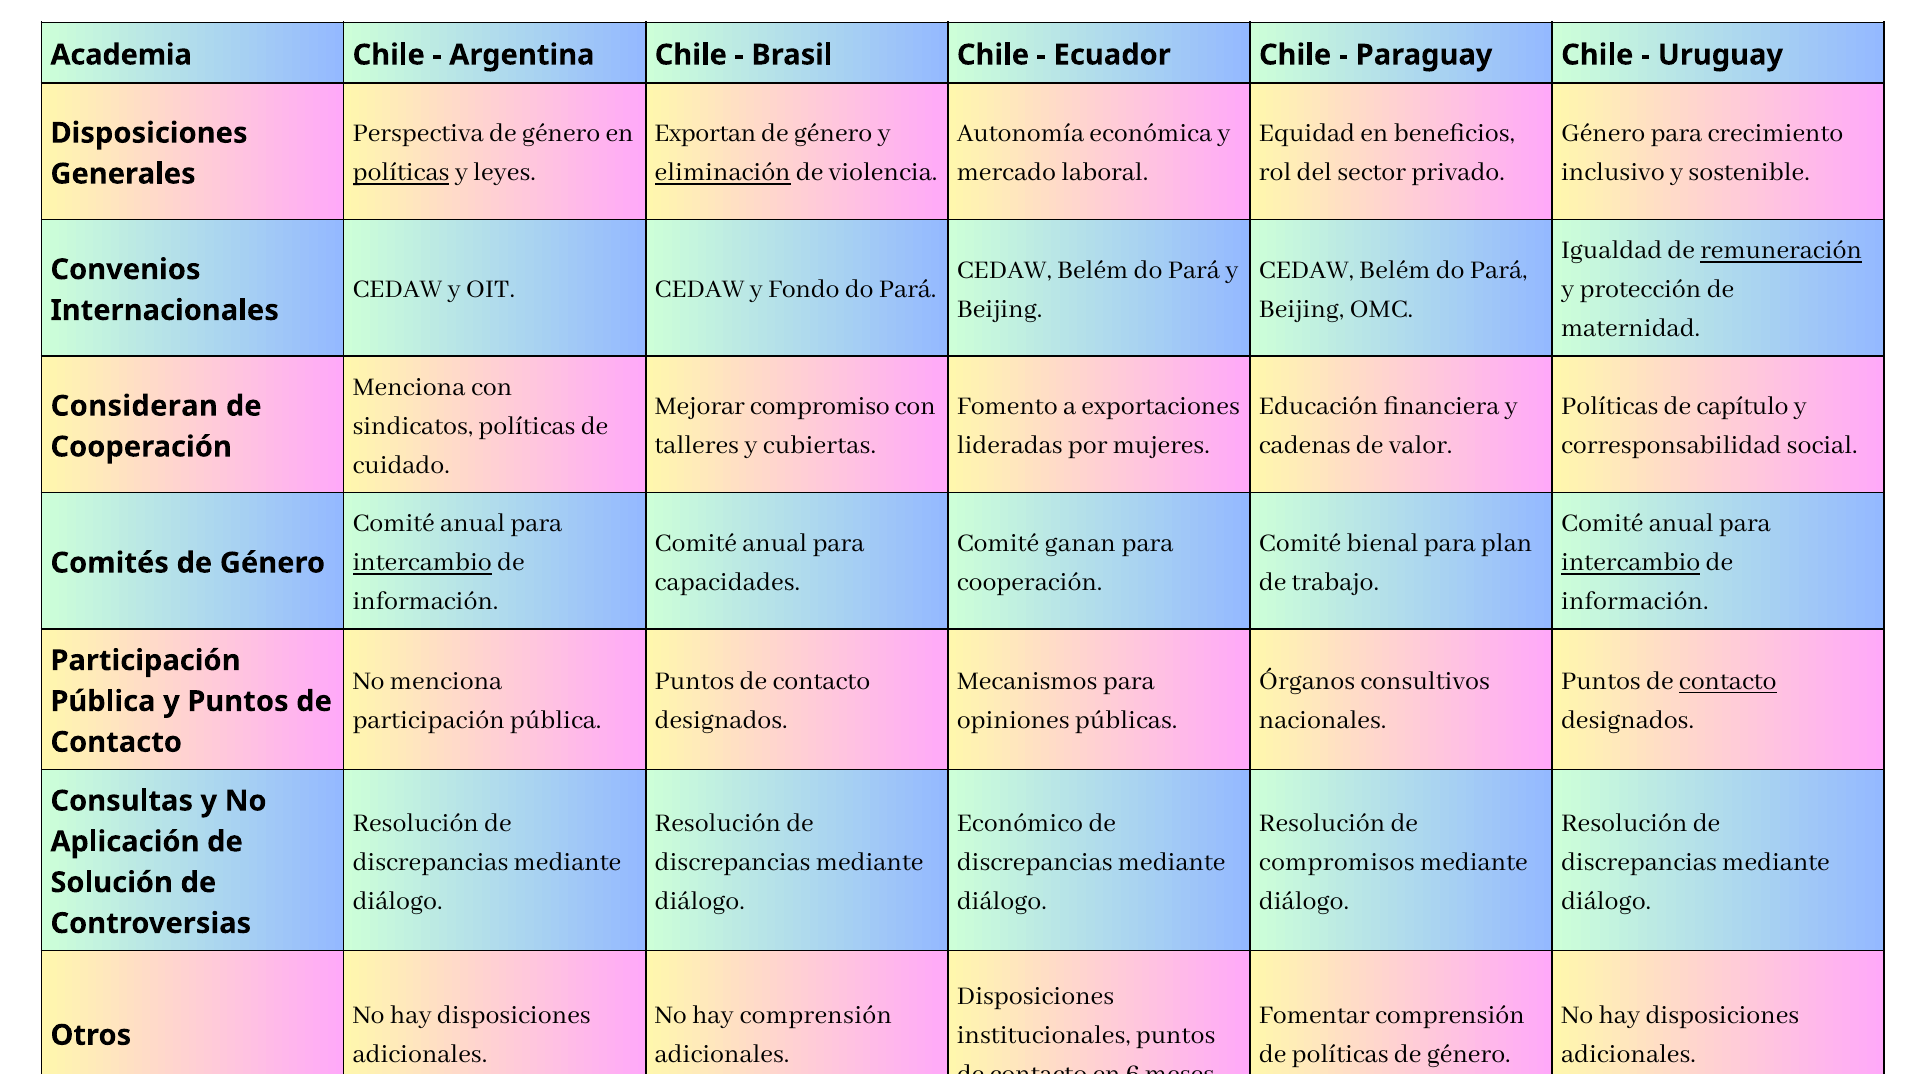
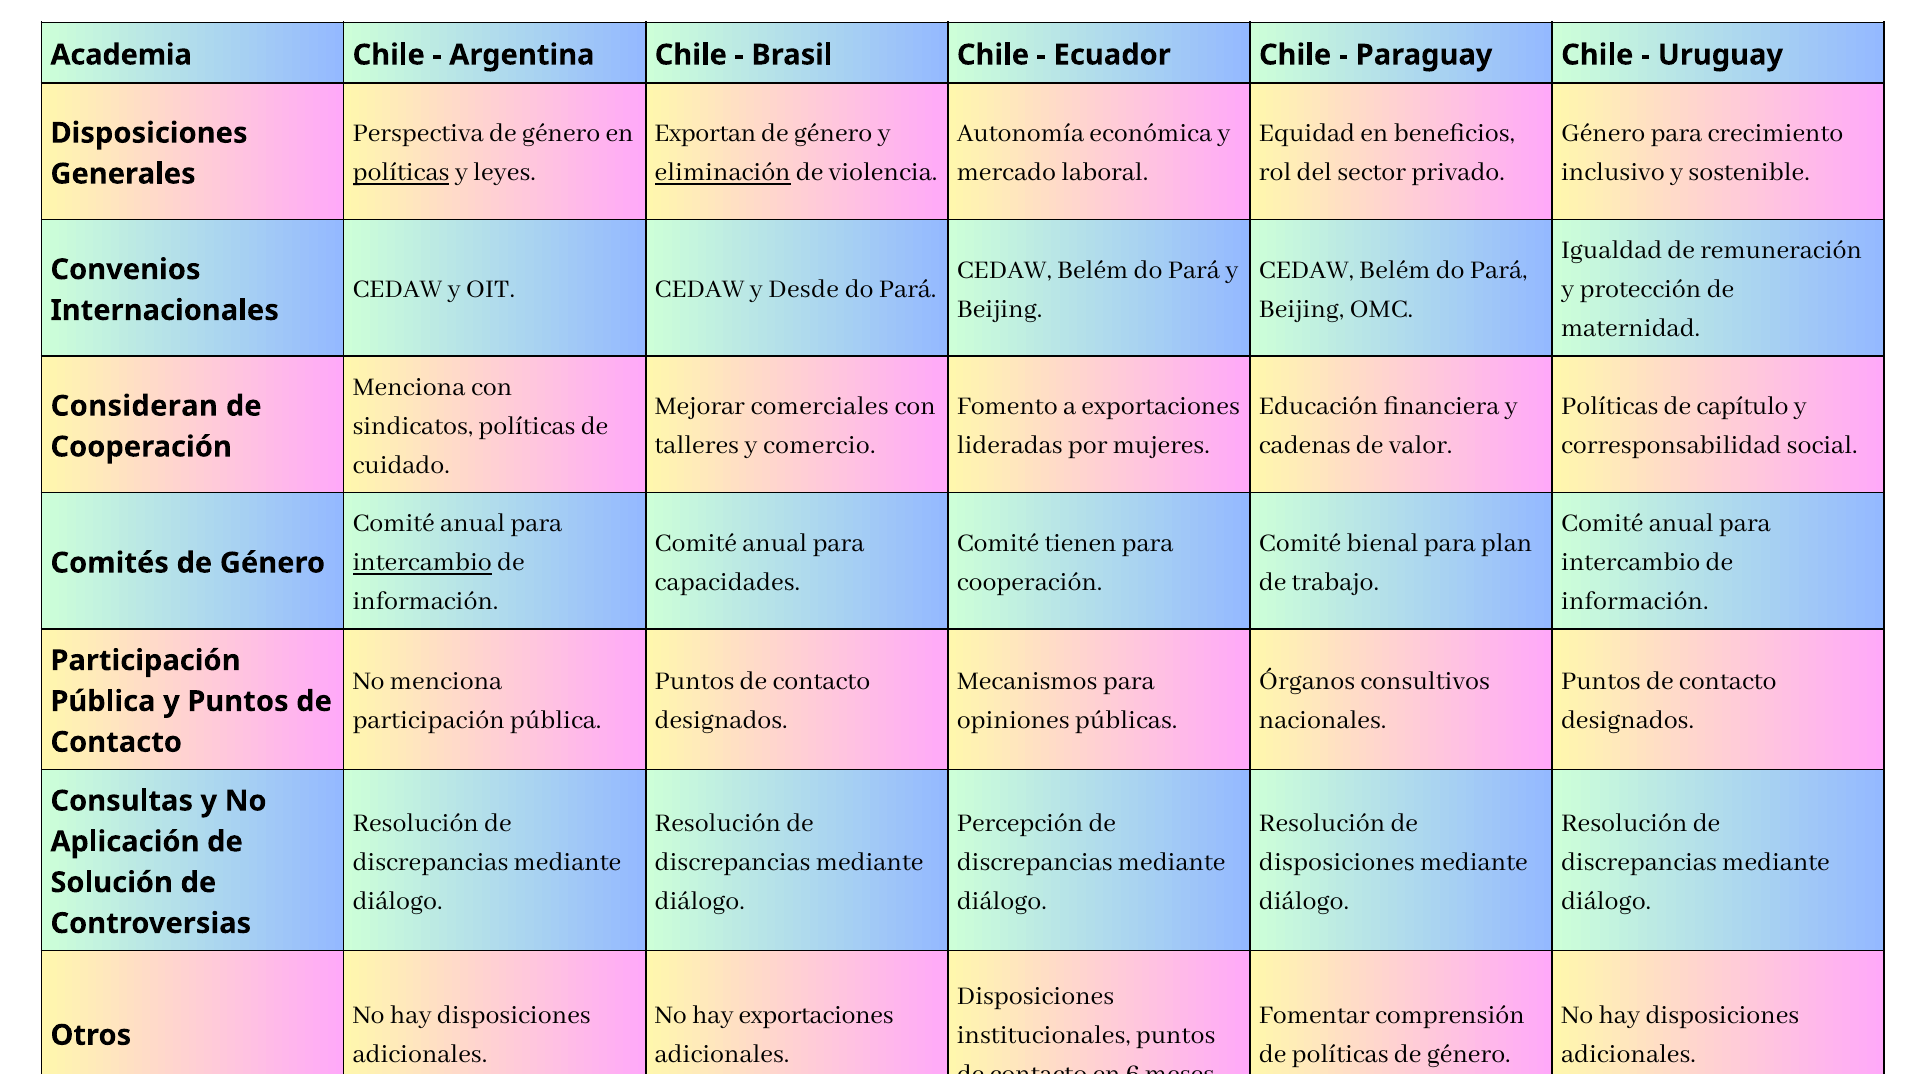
remuneración underline: present -> none (1781, 250)
Fondo: Fondo -> Desde (804, 289)
compromiso: compromiso -> comerciales (820, 406)
cubiertas: cubiertas -> comercio (819, 445)
ganan: ganan -> tienen (1080, 542)
intercambio underline: present -> none (1631, 562)
contacto underline: present -> none (1728, 681)
Económico: Económico -> Percepción (1020, 822)
compromisos: compromisos -> disposiciones (1337, 861)
hay comprensión: comprensión -> exportaciones (816, 1015)
